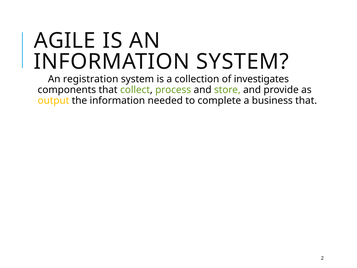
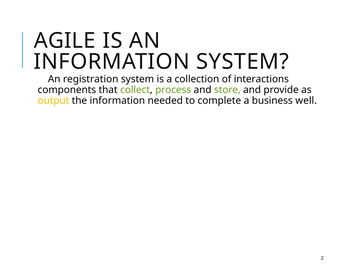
investigates: investigates -> interactions (261, 79)
business that: that -> well (306, 101)
